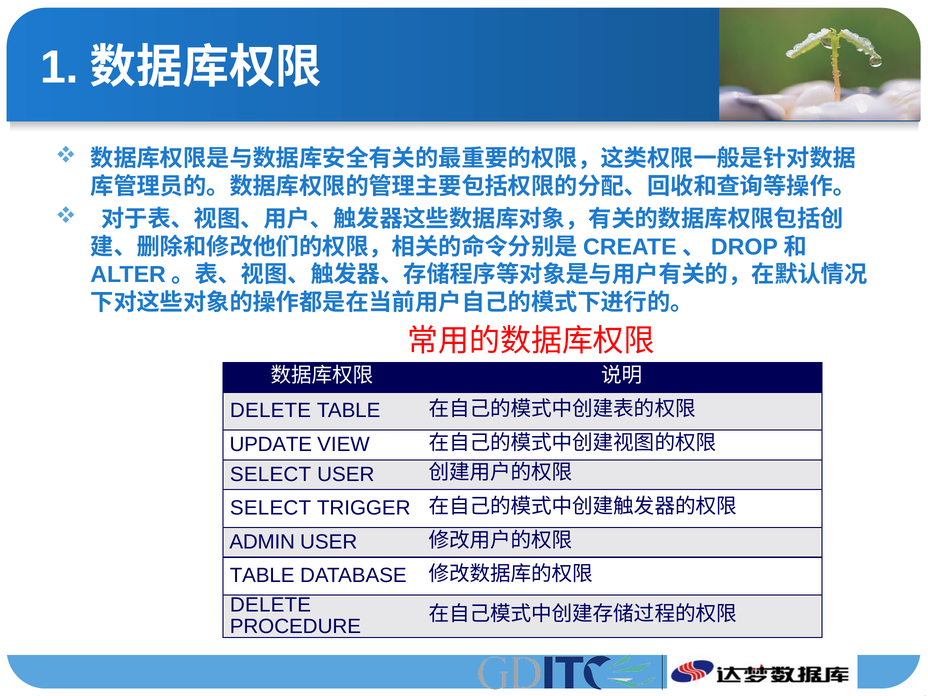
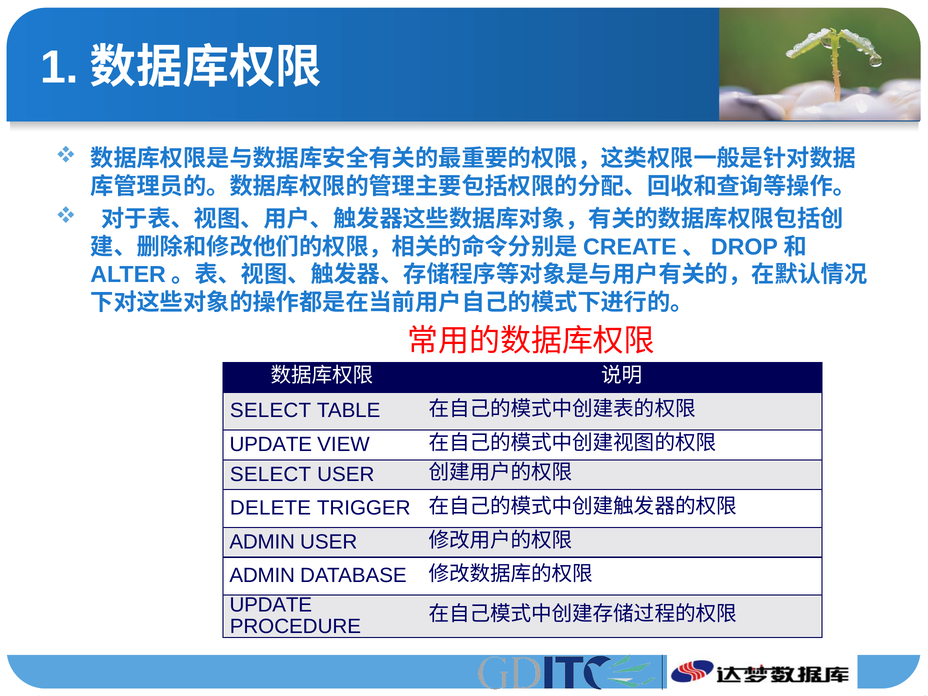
DELETE: DELETE -> SELECT (271, 411)
SELECT: SELECT -> DELETE (271, 508)
TABLE: TABLE -> ADMIN (262, 576)
DELETE: DELETE -> UPDATE (271, 605)
